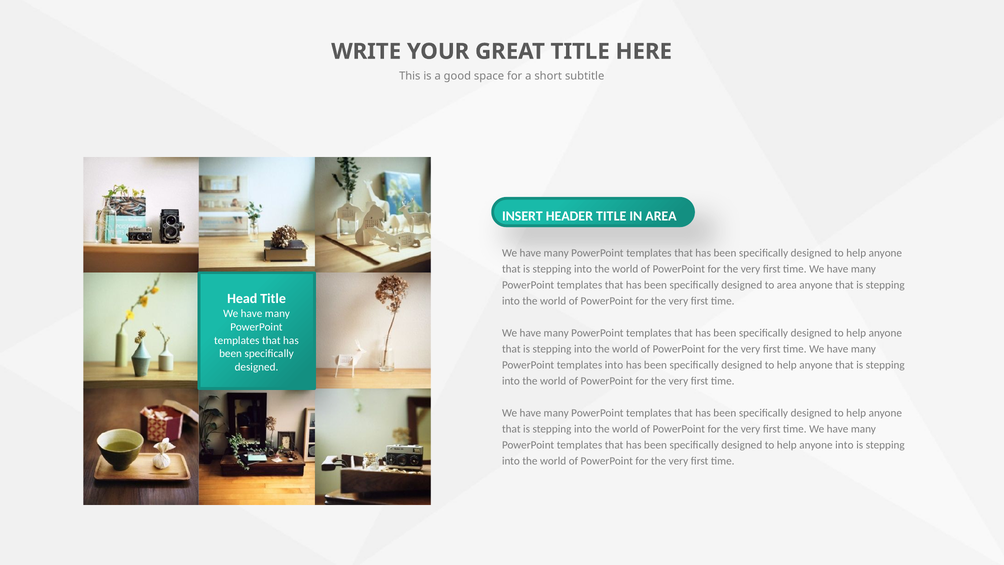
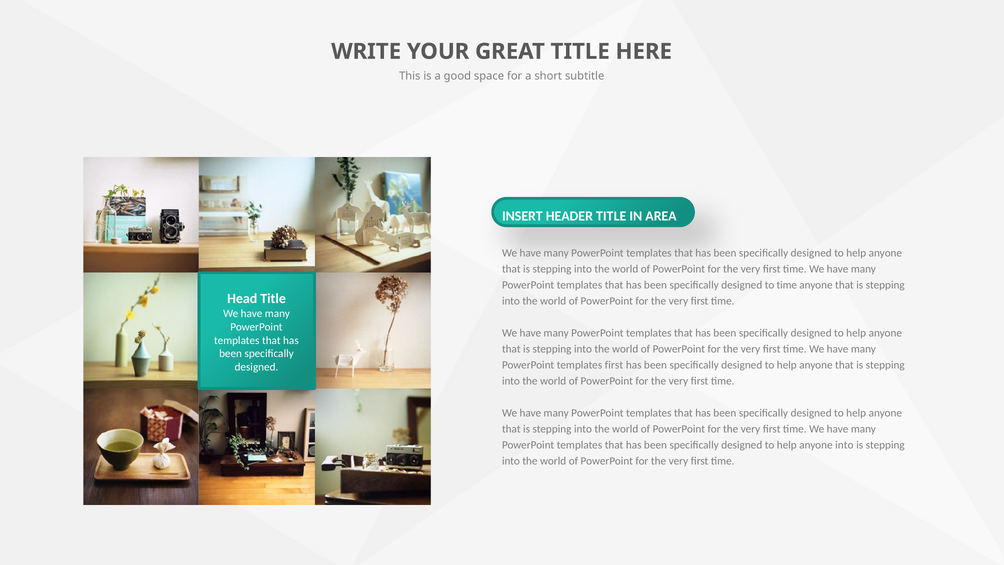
to area: area -> time (787, 285)
templates into: into -> first (614, 365)
